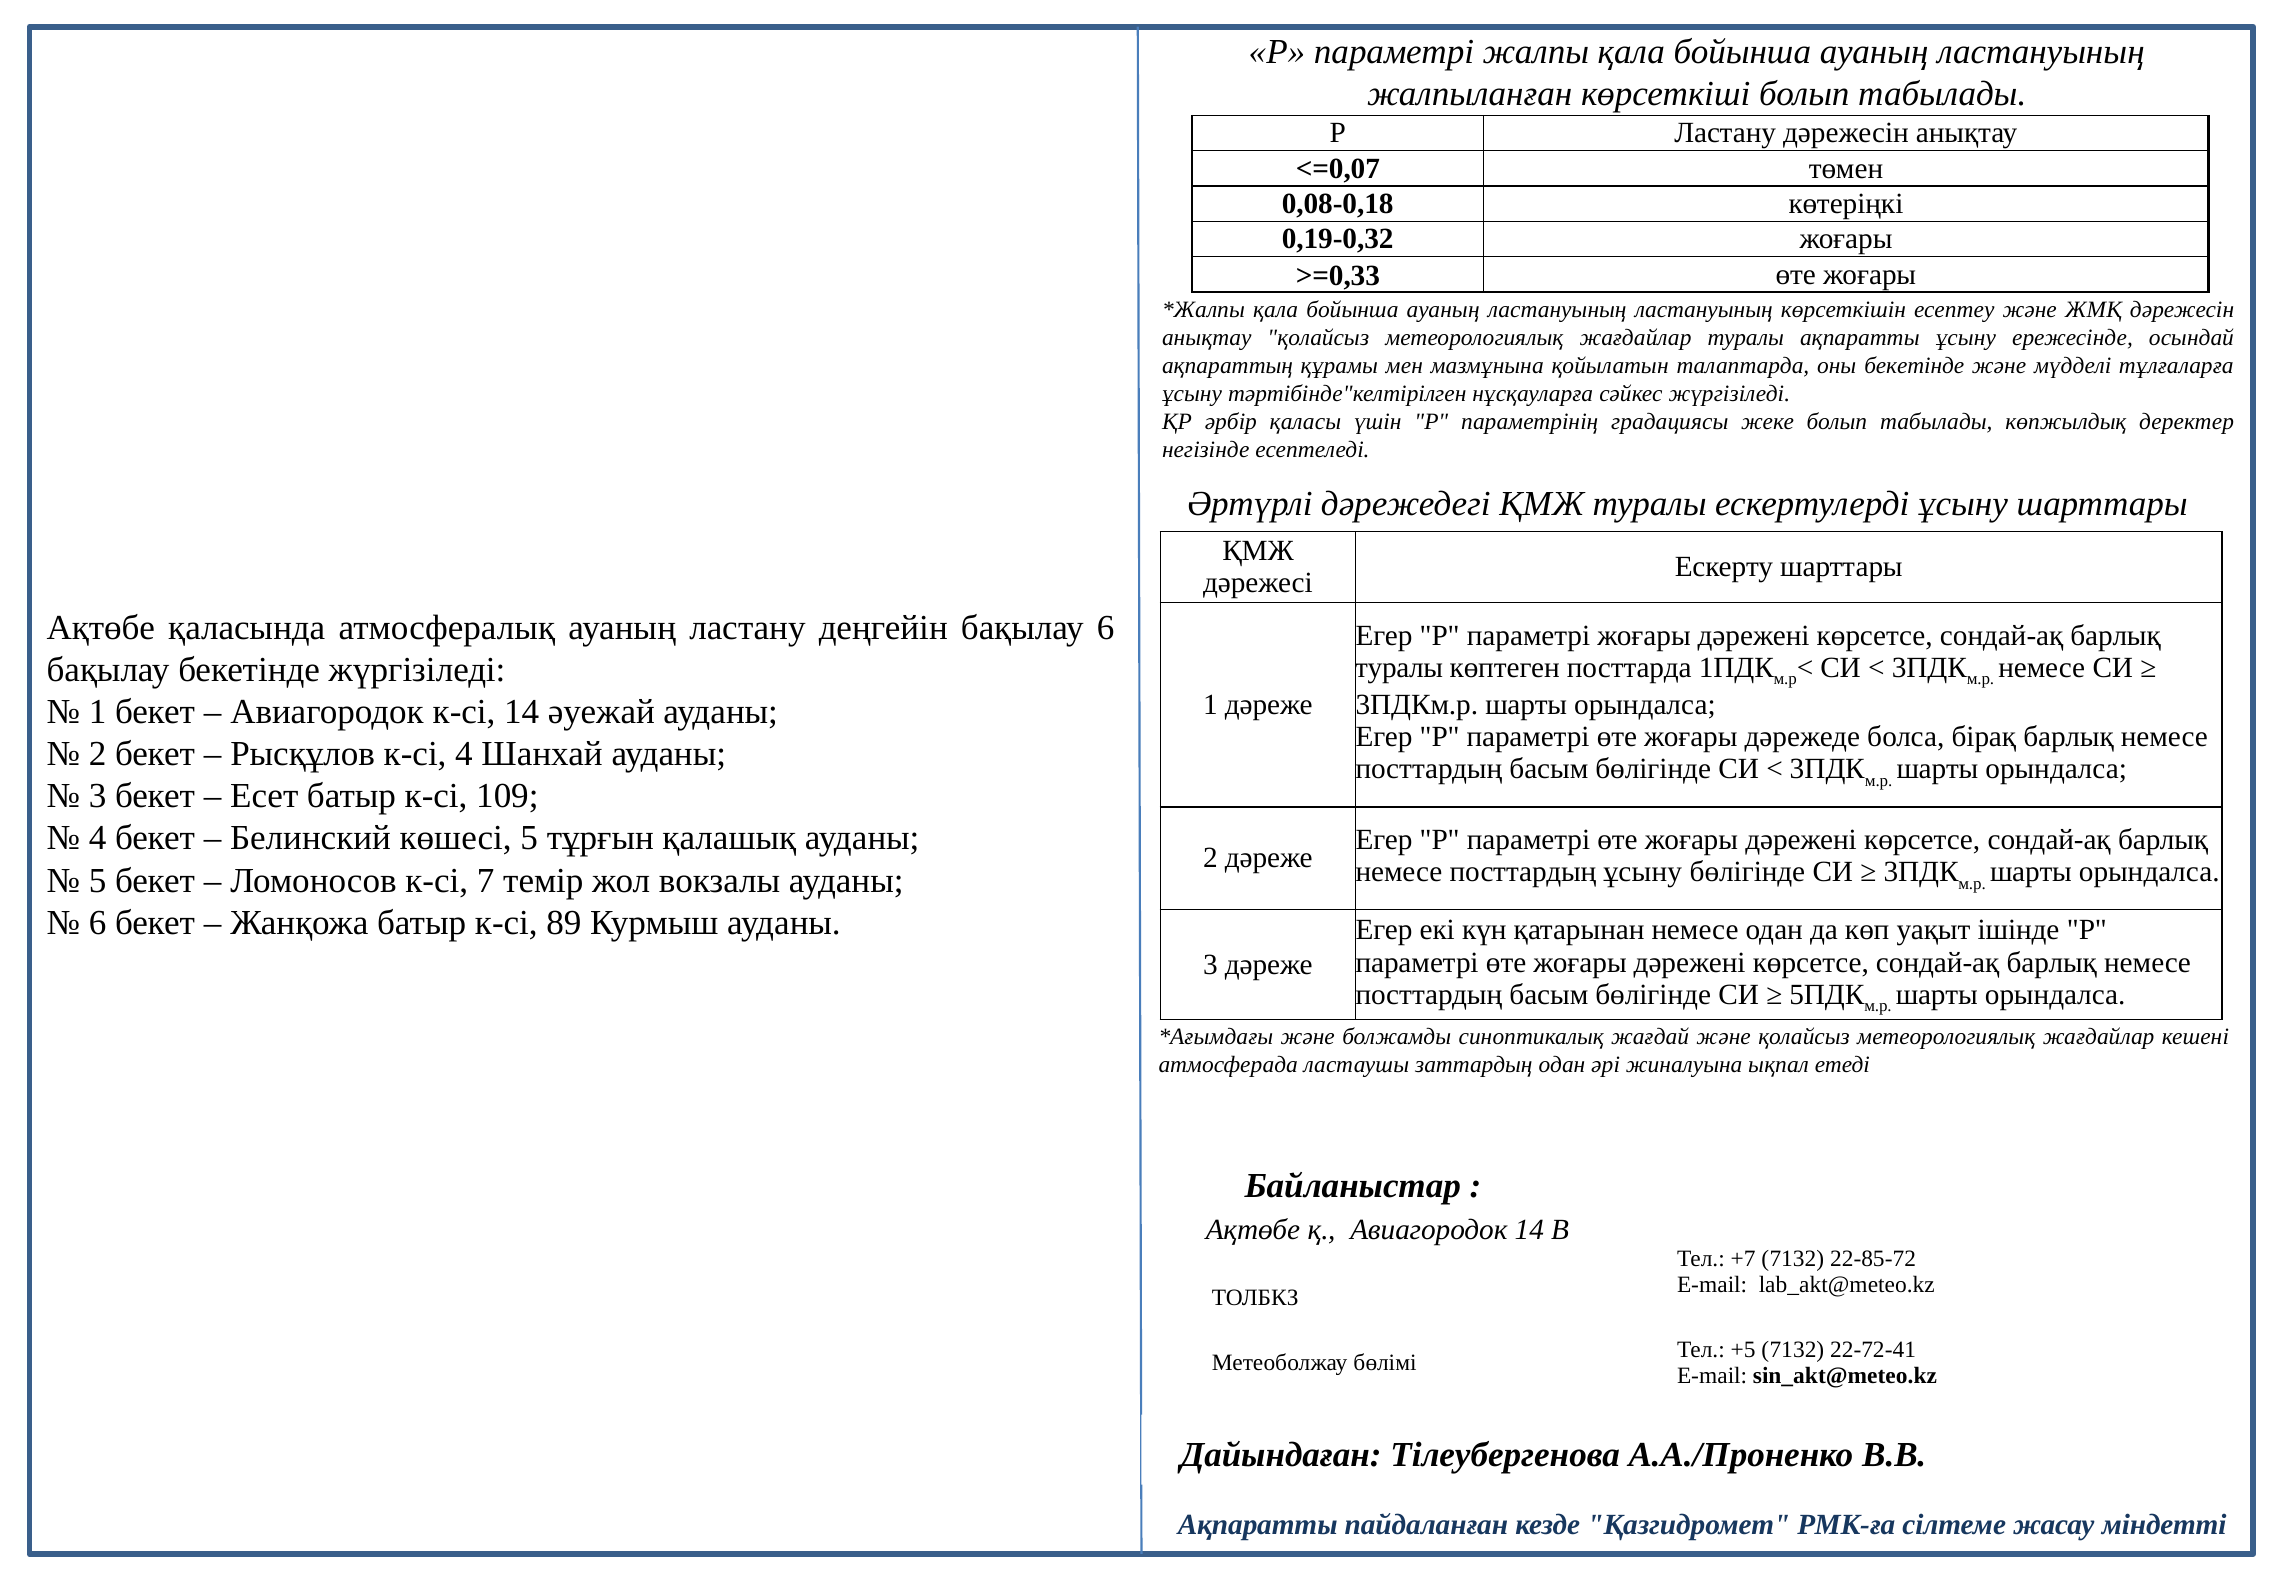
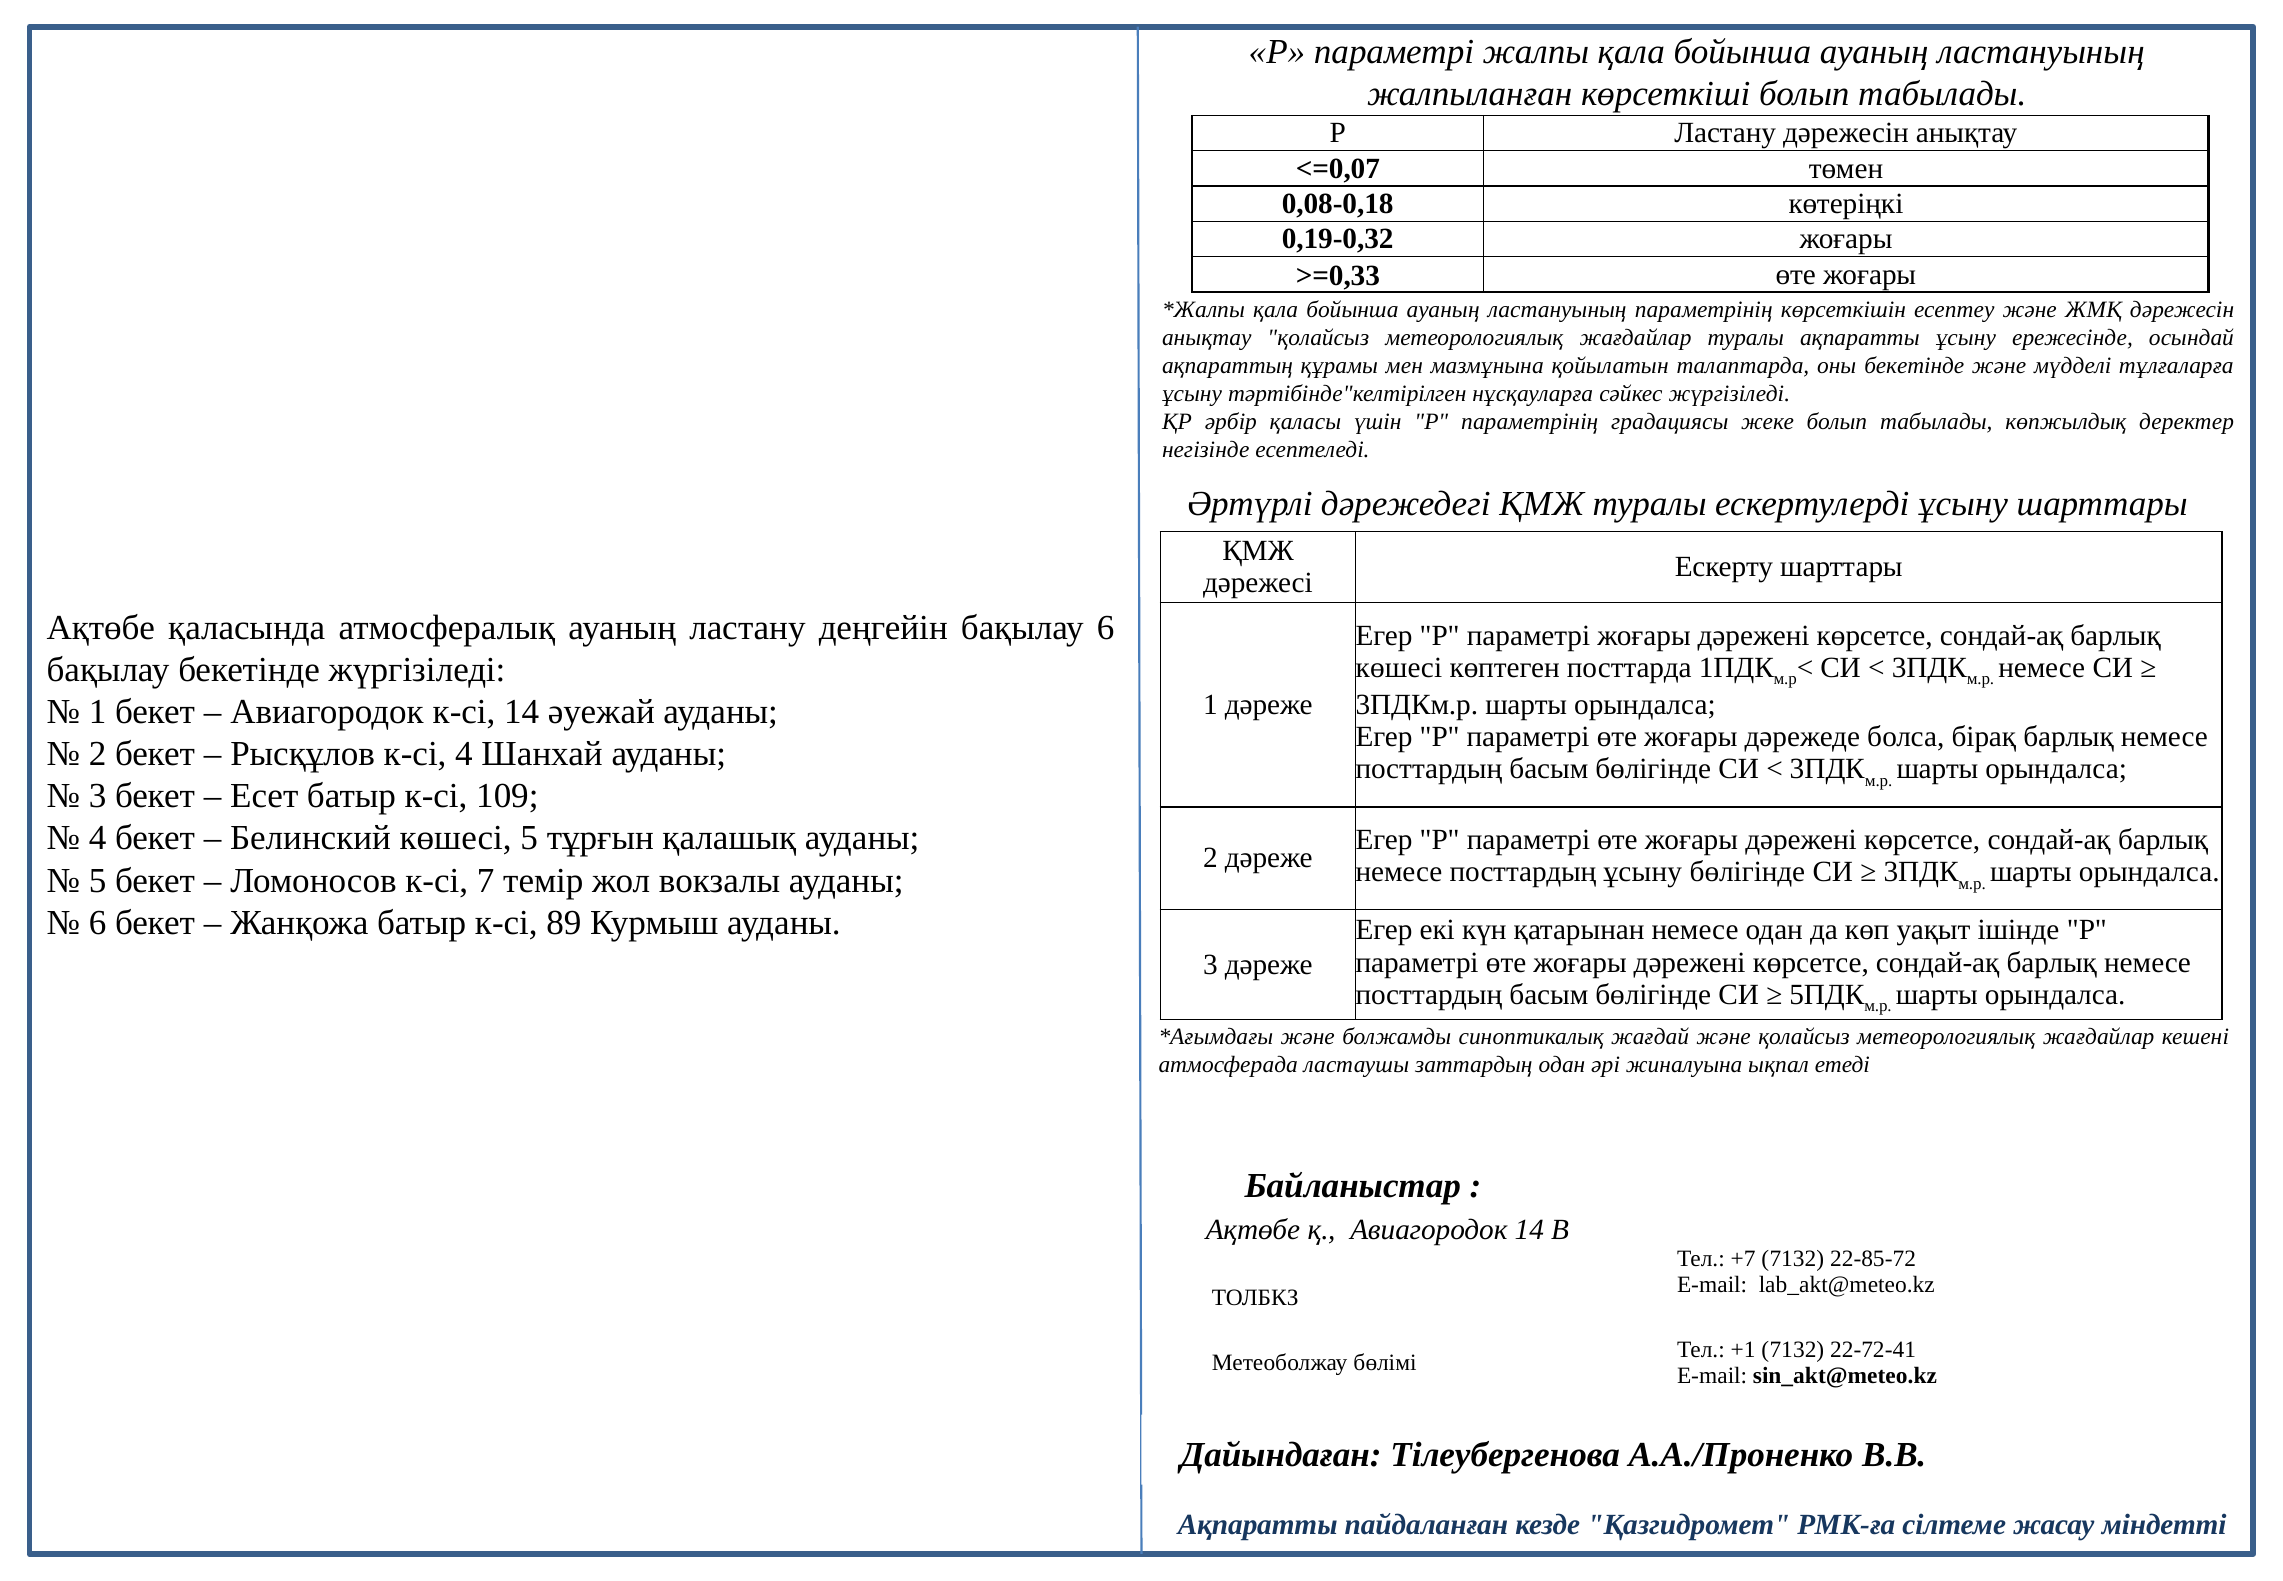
ластануының ластануының: ластануының -> параметрінің (1704, 310)
туралы: туралы -> көшесі (1399, 668)
+5: +5 -> +1 (1743, 1350)
